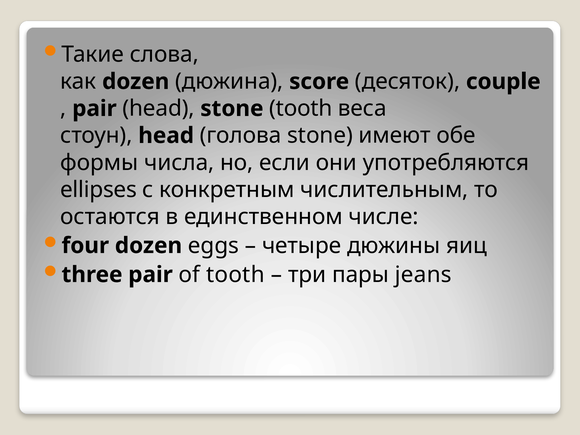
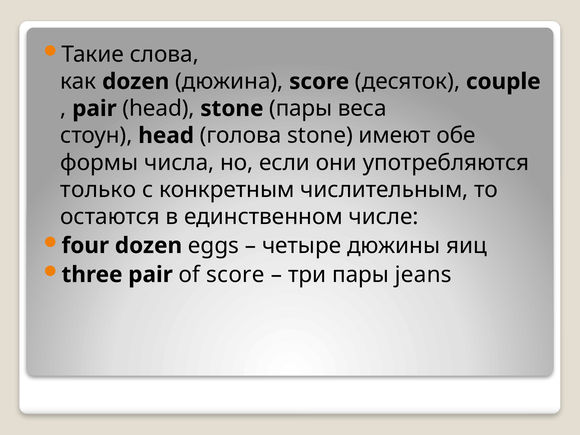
stone tooth: tooth -> пары (301, 109)
ellipses: ellipses -> только (98, 190)
of tooth: tooth -> score (235, 275)
